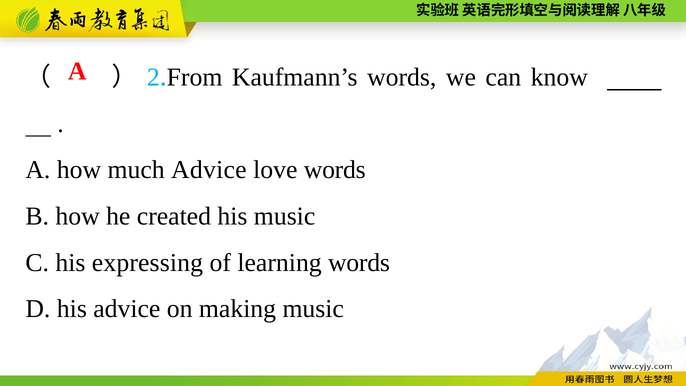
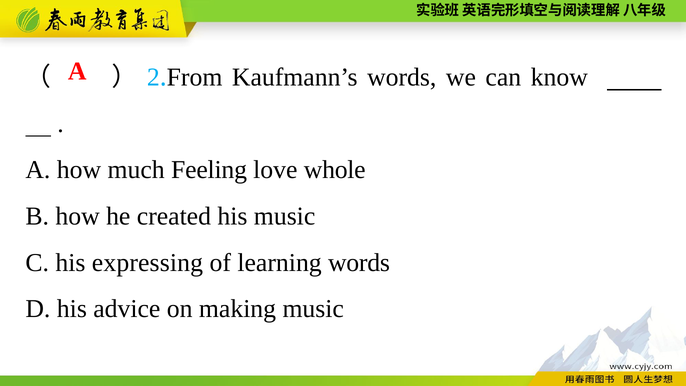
much Advice: Advice -> Feeling (209, 170)
love words: words -> whole (335, 170)
